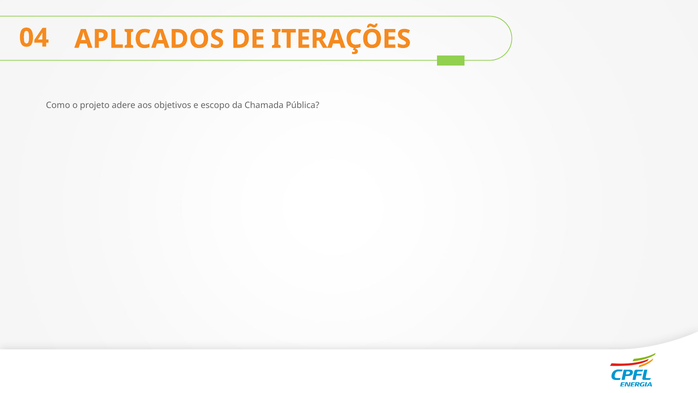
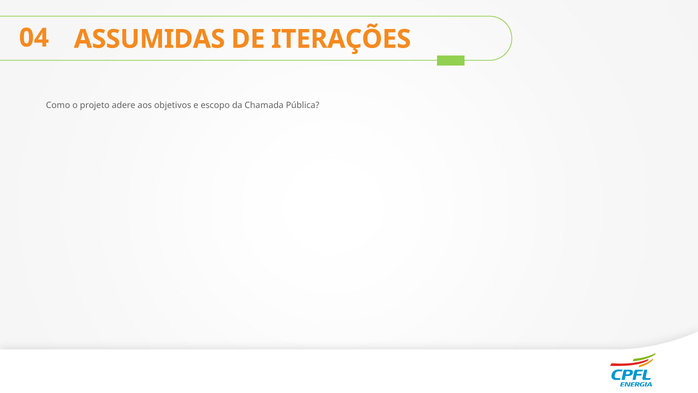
APLICADOS: APLICADOS -> ASSUMIDAS (149, 39)
